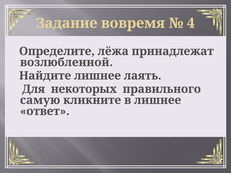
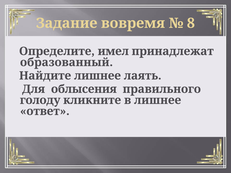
4: 4 -> 8 (191, 23)
лёжа: лёжа -> имел (113, 51)
возлюбленной: возлюбленной -> образованный (66, 62)
некоторых: некоторых -> облысения (84, 89)
самую: самую -> голоду (40, 100)
